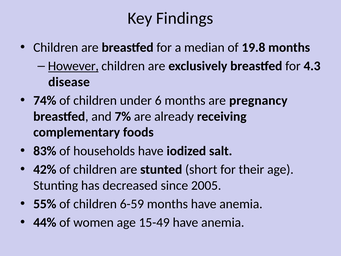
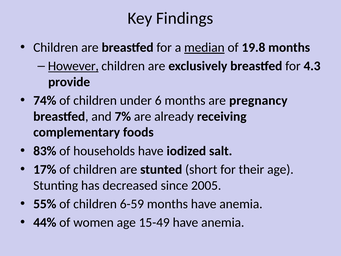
median underline: none -> present (204, 48)
disease: disease -> provide (69, 82)
42%: 42% -> 17% (45, 169)
